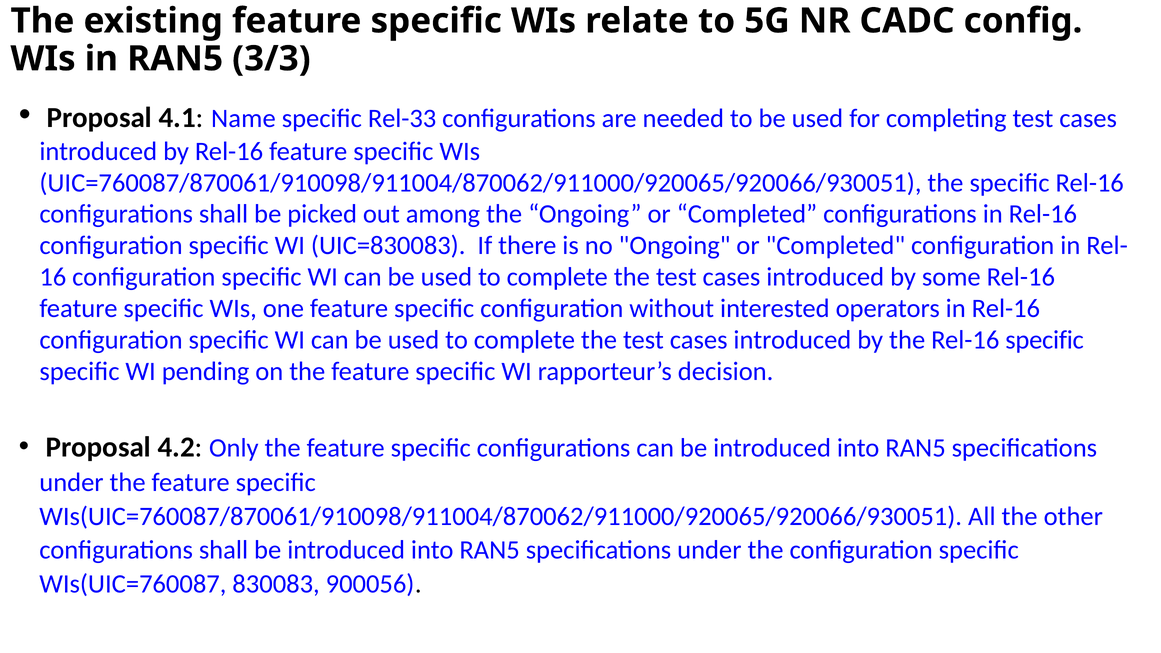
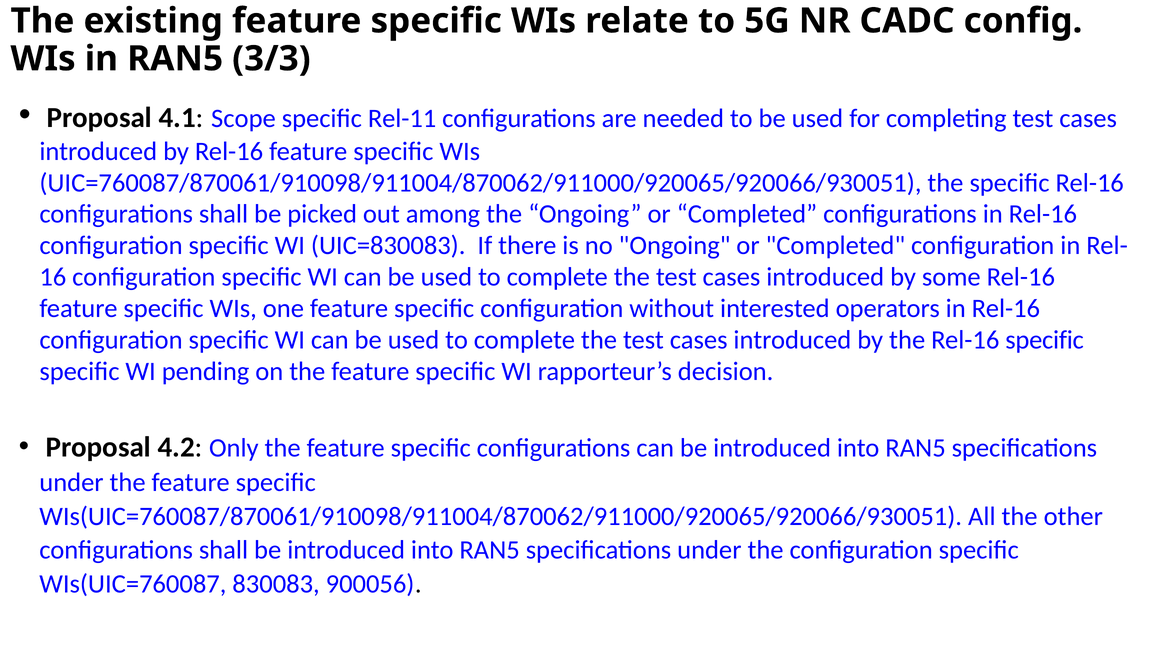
Name: Name -> Scope (243, 118)
Rel-33: Rel-33 -> Rel-11 (402, 118)
